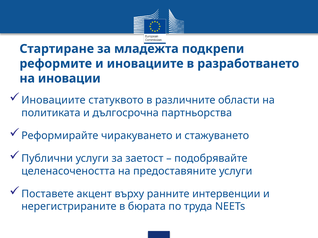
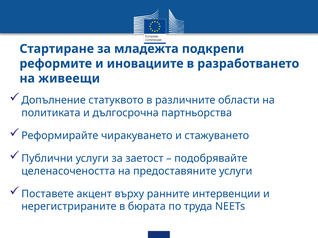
иновации: иновации -> живеещи (69, 79)
Иновациите: Иновациите -> Допълнение (54, 100)
